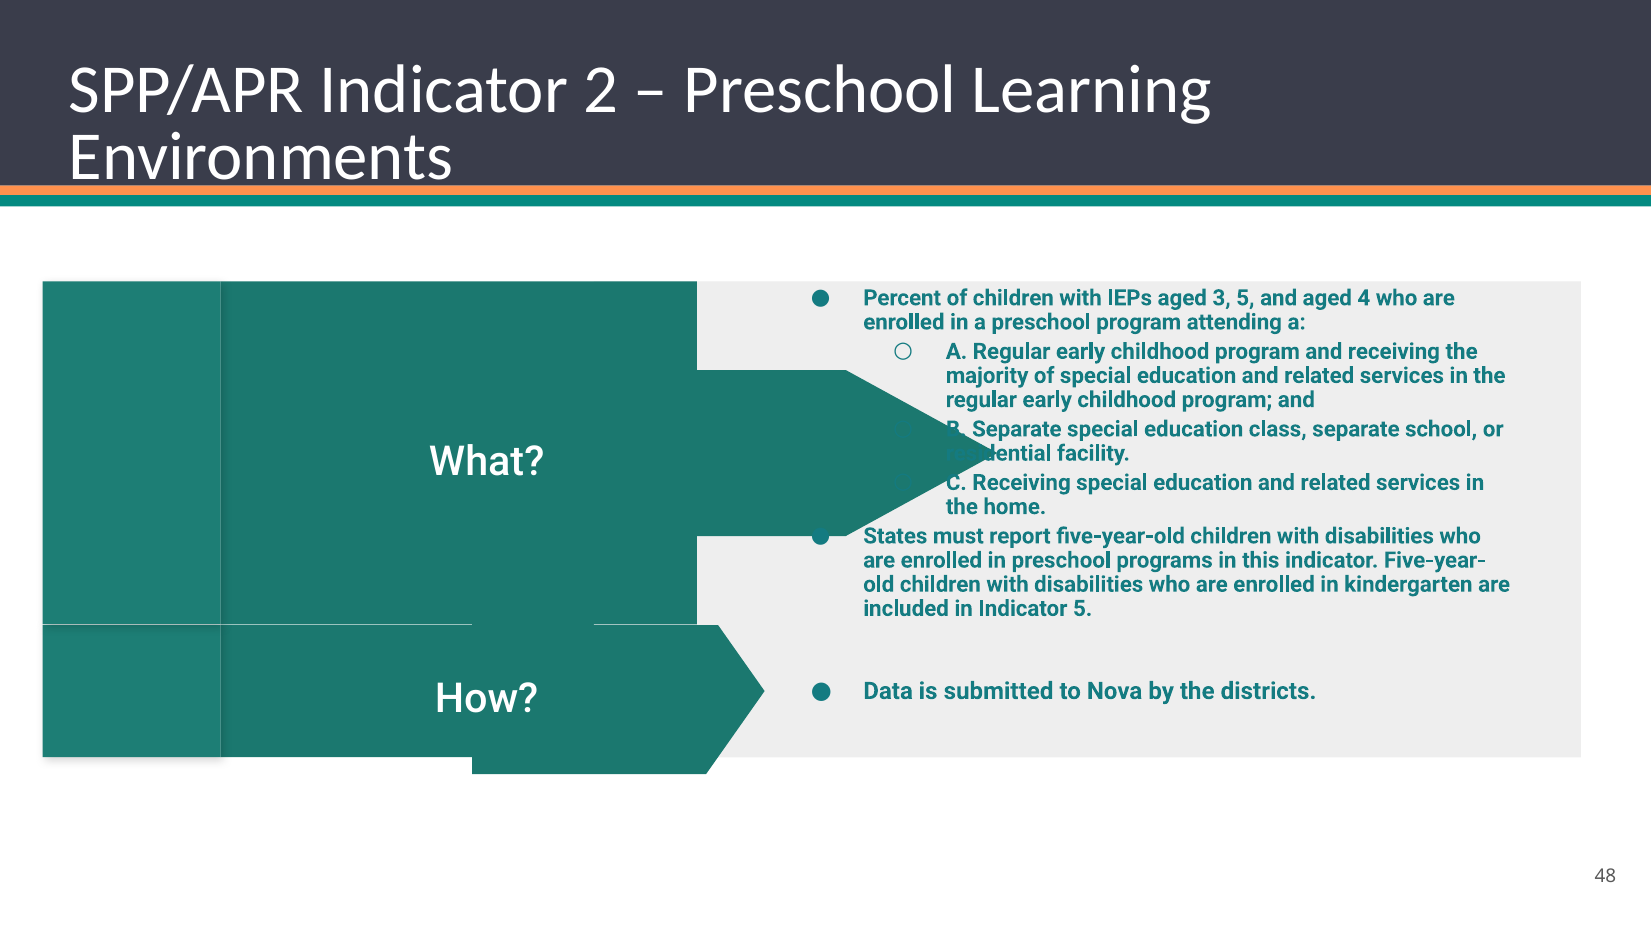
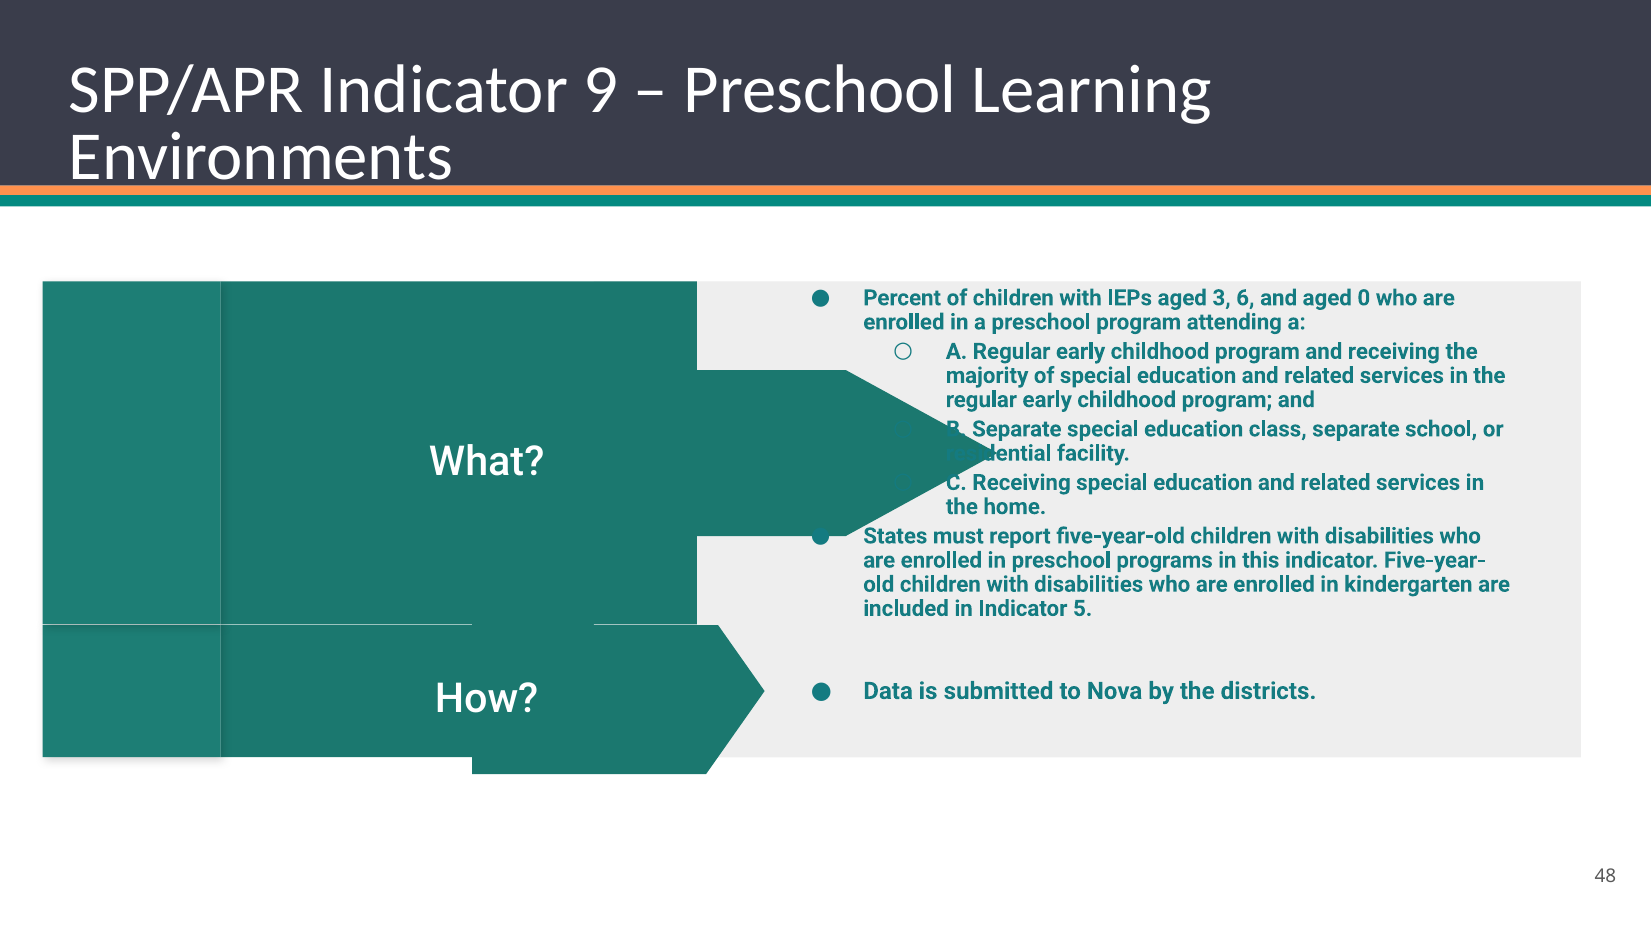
2: 2 -> 9 (601, 90)
3 5: 5 -> 6 (1245, 298)
4: 4 -> 0 (1364, 298)
